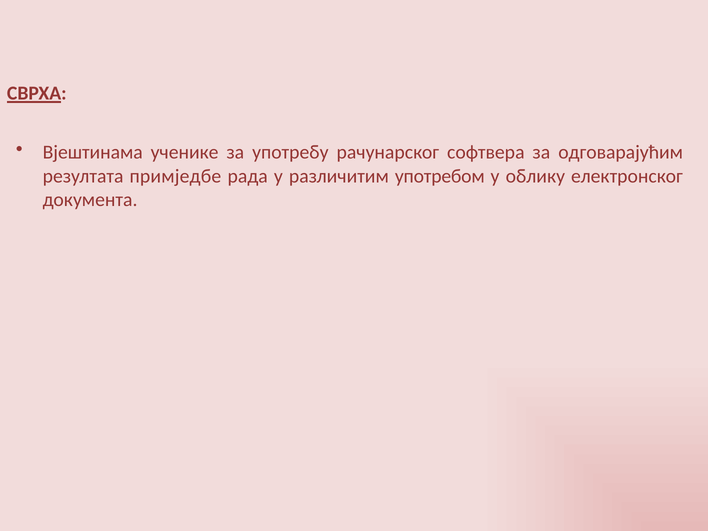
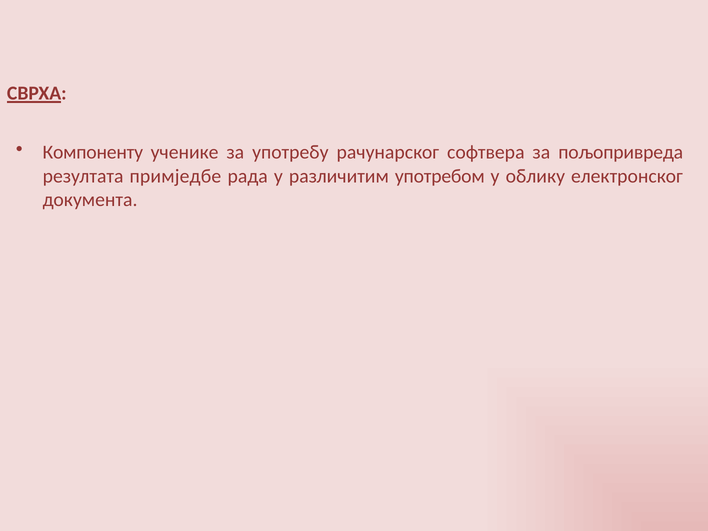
Вјештинама: Вјештинама -> Компоненту (93, 152)
одговарајућим: одговарајућим -> пољопривреда (621, 152)
